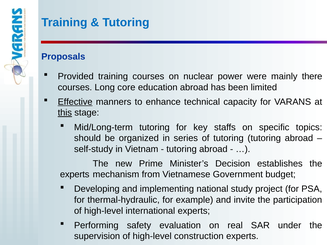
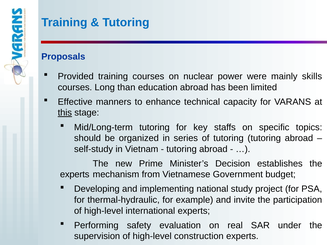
there: there -> skills (312, 77)
core: core -> than (126, 87)
Effective underline: present -> none (75, 102)
